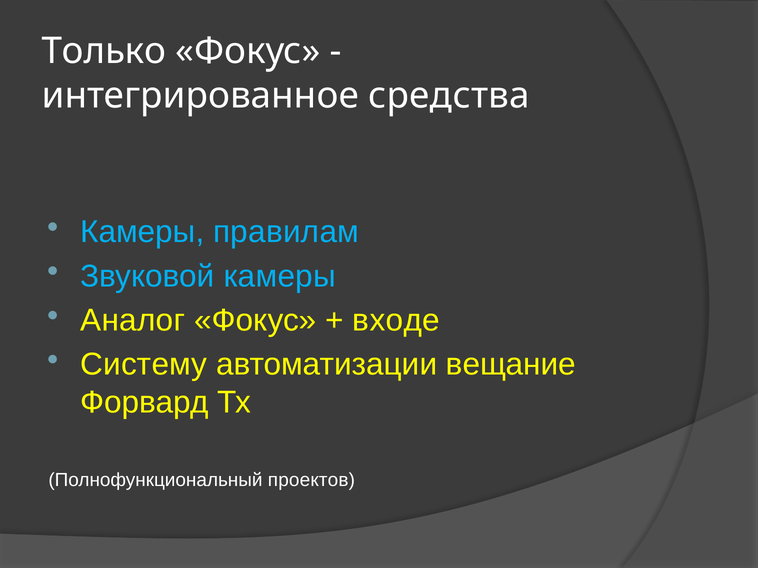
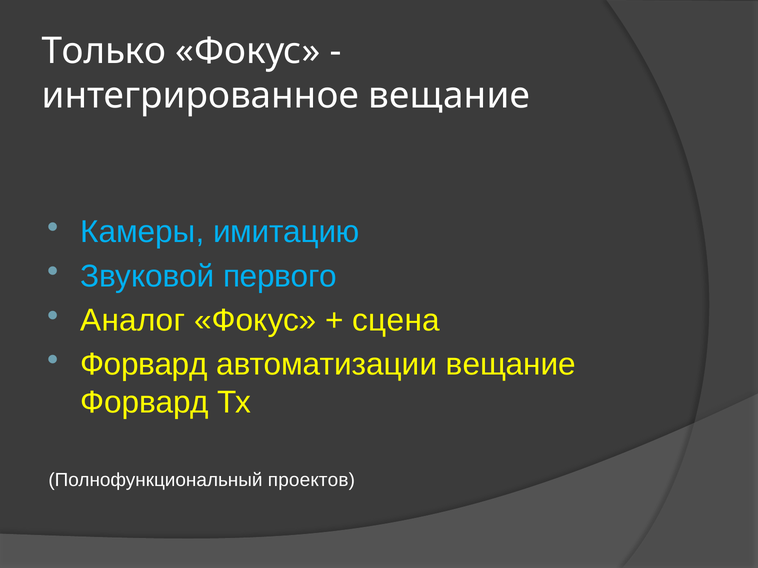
интегрированное средства: средства -> вещание (449, 95)
правилам: правилам -> имитацию (286, 232)
Звуковой камеры: камеры -> первого (280, 276)
входе: входе -> сцена (396, 321)
Систему: Систему -> Форвард (144, 365)
